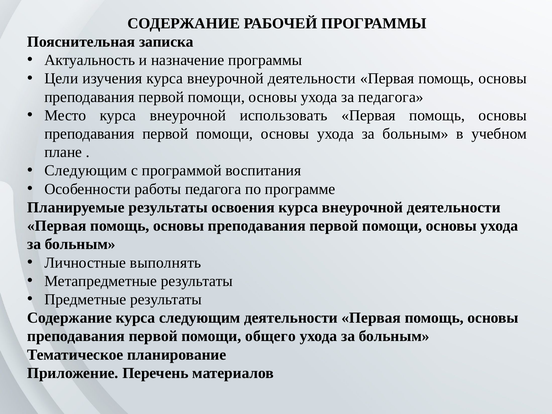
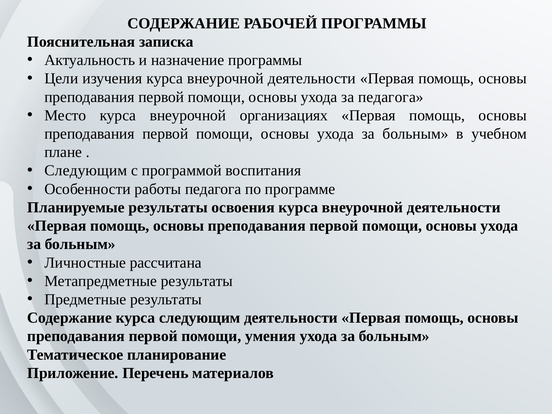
использовать: использовать -> организациях (284, 115)
выполнять: выполнять -> рассчитана (166, 263)
общего: общего -> умения (271, 336)
